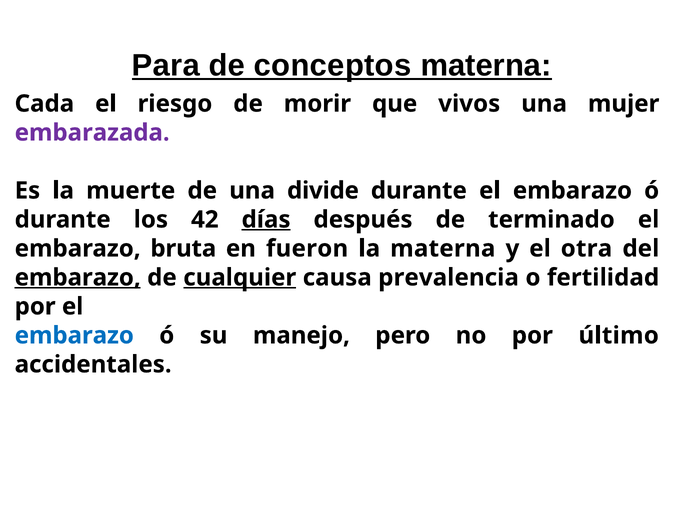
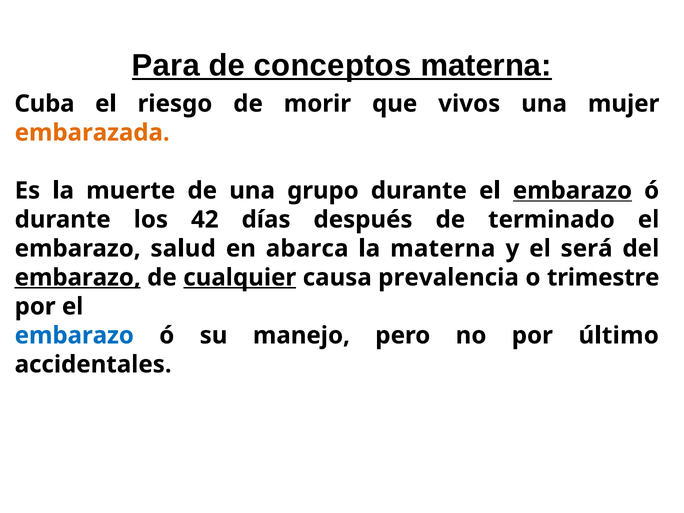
Cada: Cada -> Cuba (44, 104)
embarazada colour: purple -> orange (92, 133)
divide: divide -> grupo (323, 191)
embarazo underline: none -> present (572, 191)
días underline: present -> none (266, 220)
bruta: bruta -> salud (183, 249)
fueron: fueron -> abarca (307, 249)
otra: otra -> será (587, 249)
fertilidad: fertilidad -> trimestre (603, 277)
